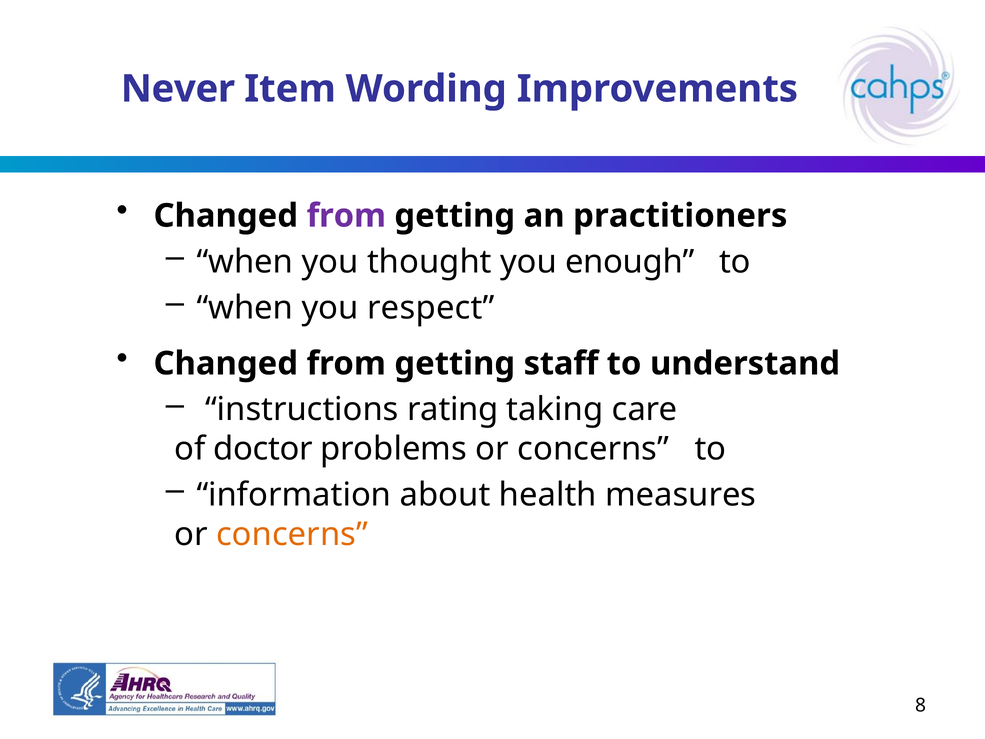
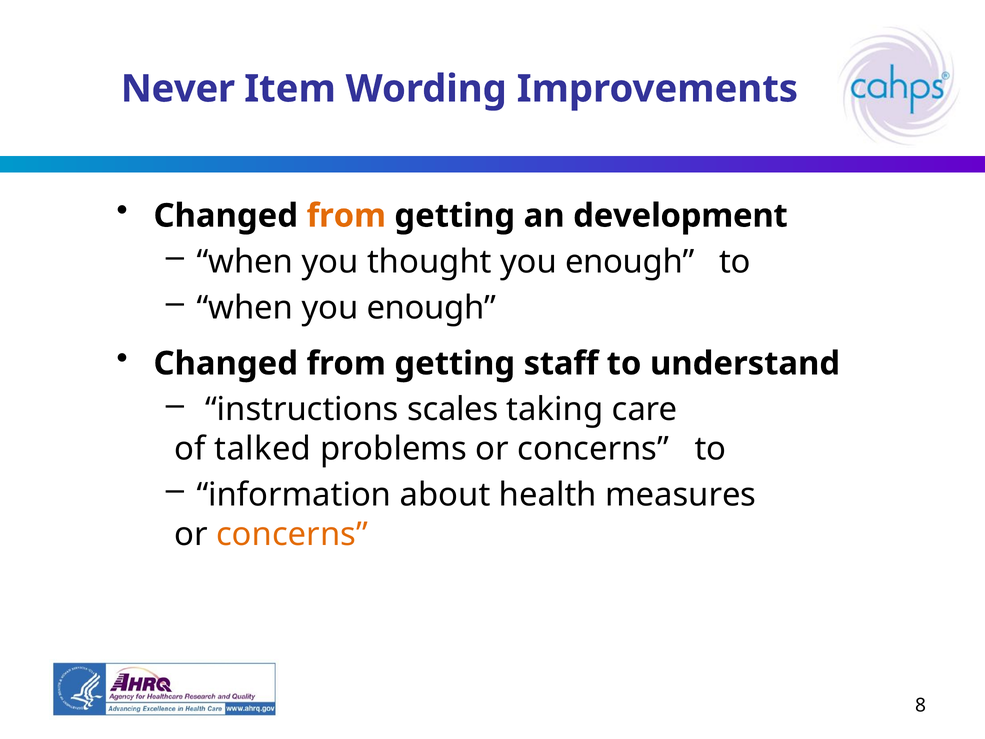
from colour: purple -> orange (346, 216)
practitioners: practitioners -> development (680, 216)
when you respect: respect -> enough (431, 308)
rating: rating -> scales (453, 409)
doctor: doctor -> talked (263, 449)
